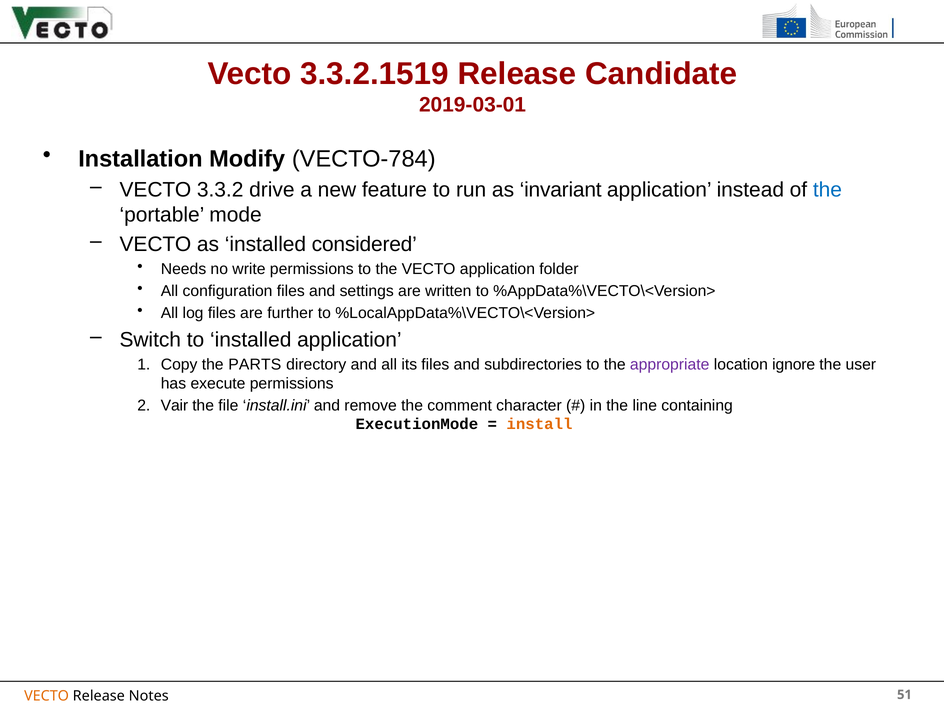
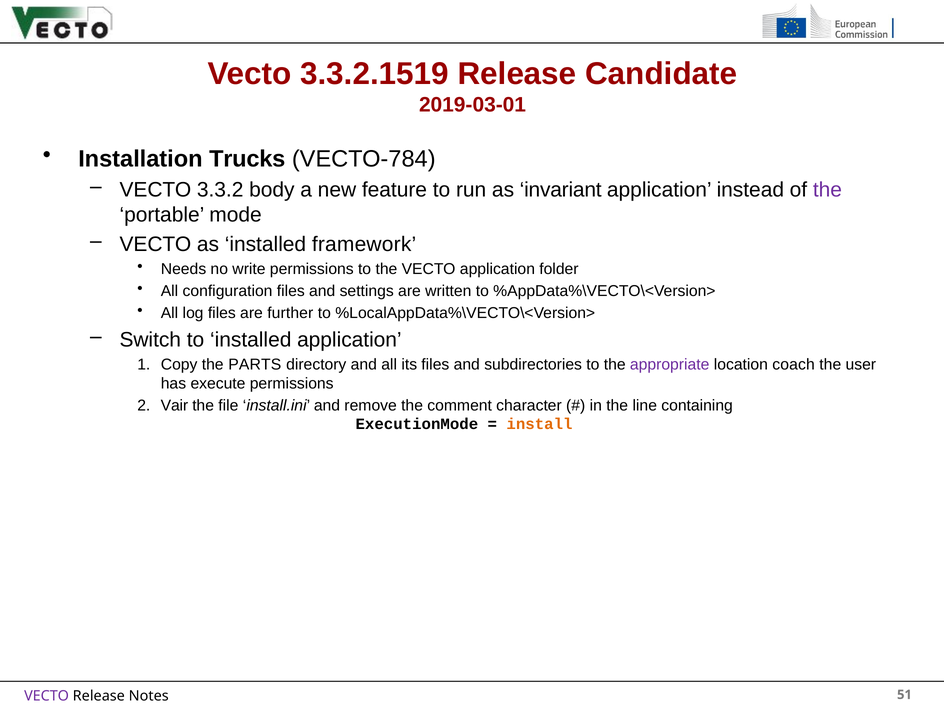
Modify: Modify -> Trucks (247, 159)
drive: drive -> body (272, 190)
the colour: blue -> purple (827, 190)
considered: considered -> framework (364, 244)
ignore: ignore -> coach (794, 364)
VECTO colour: orange -> purple (47, 696)
